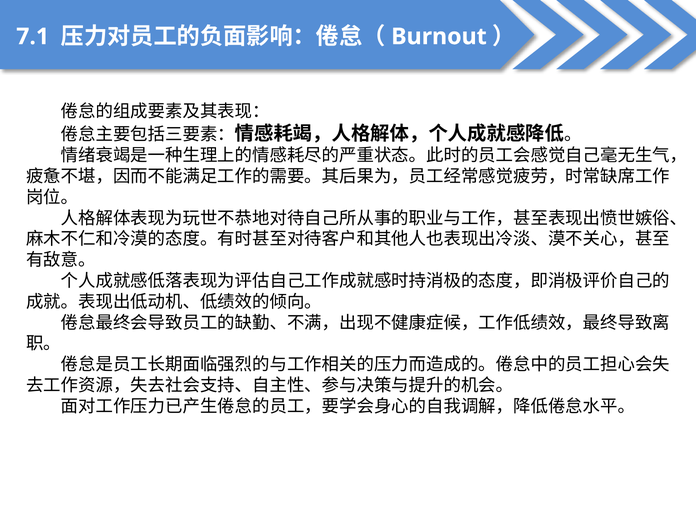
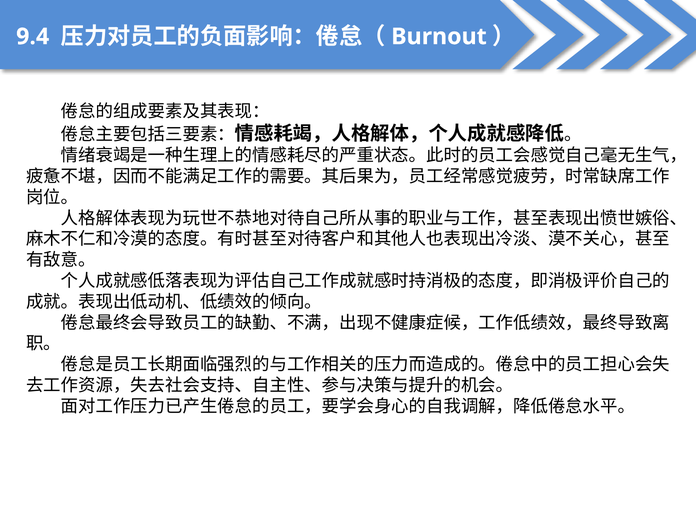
7.1: 7.1 -> 9.4 (33, 37)
